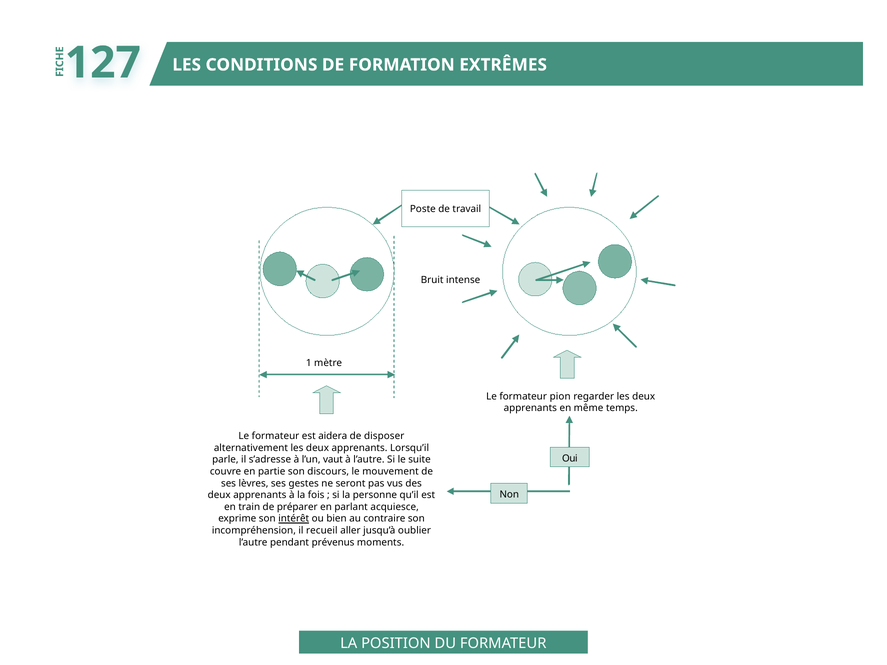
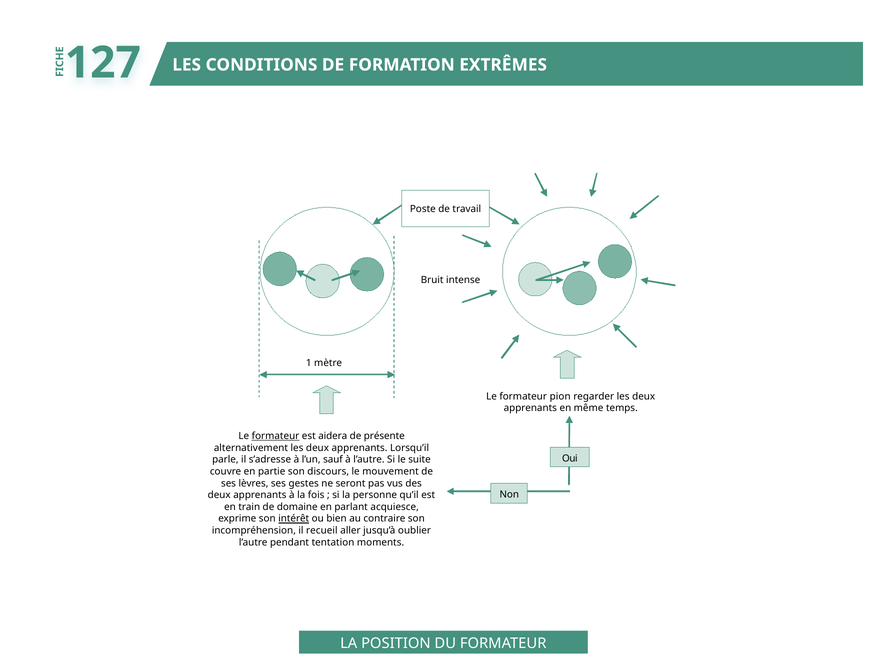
formateur underline: none -> present (276, 436)
disposer: disposer -> présente (384, 436)
vaut: vaut -> sauf (333, 460)
préparer: préparer -> domaine (297, 507)
prévenus: prévenus -> tentation (333, 543)
